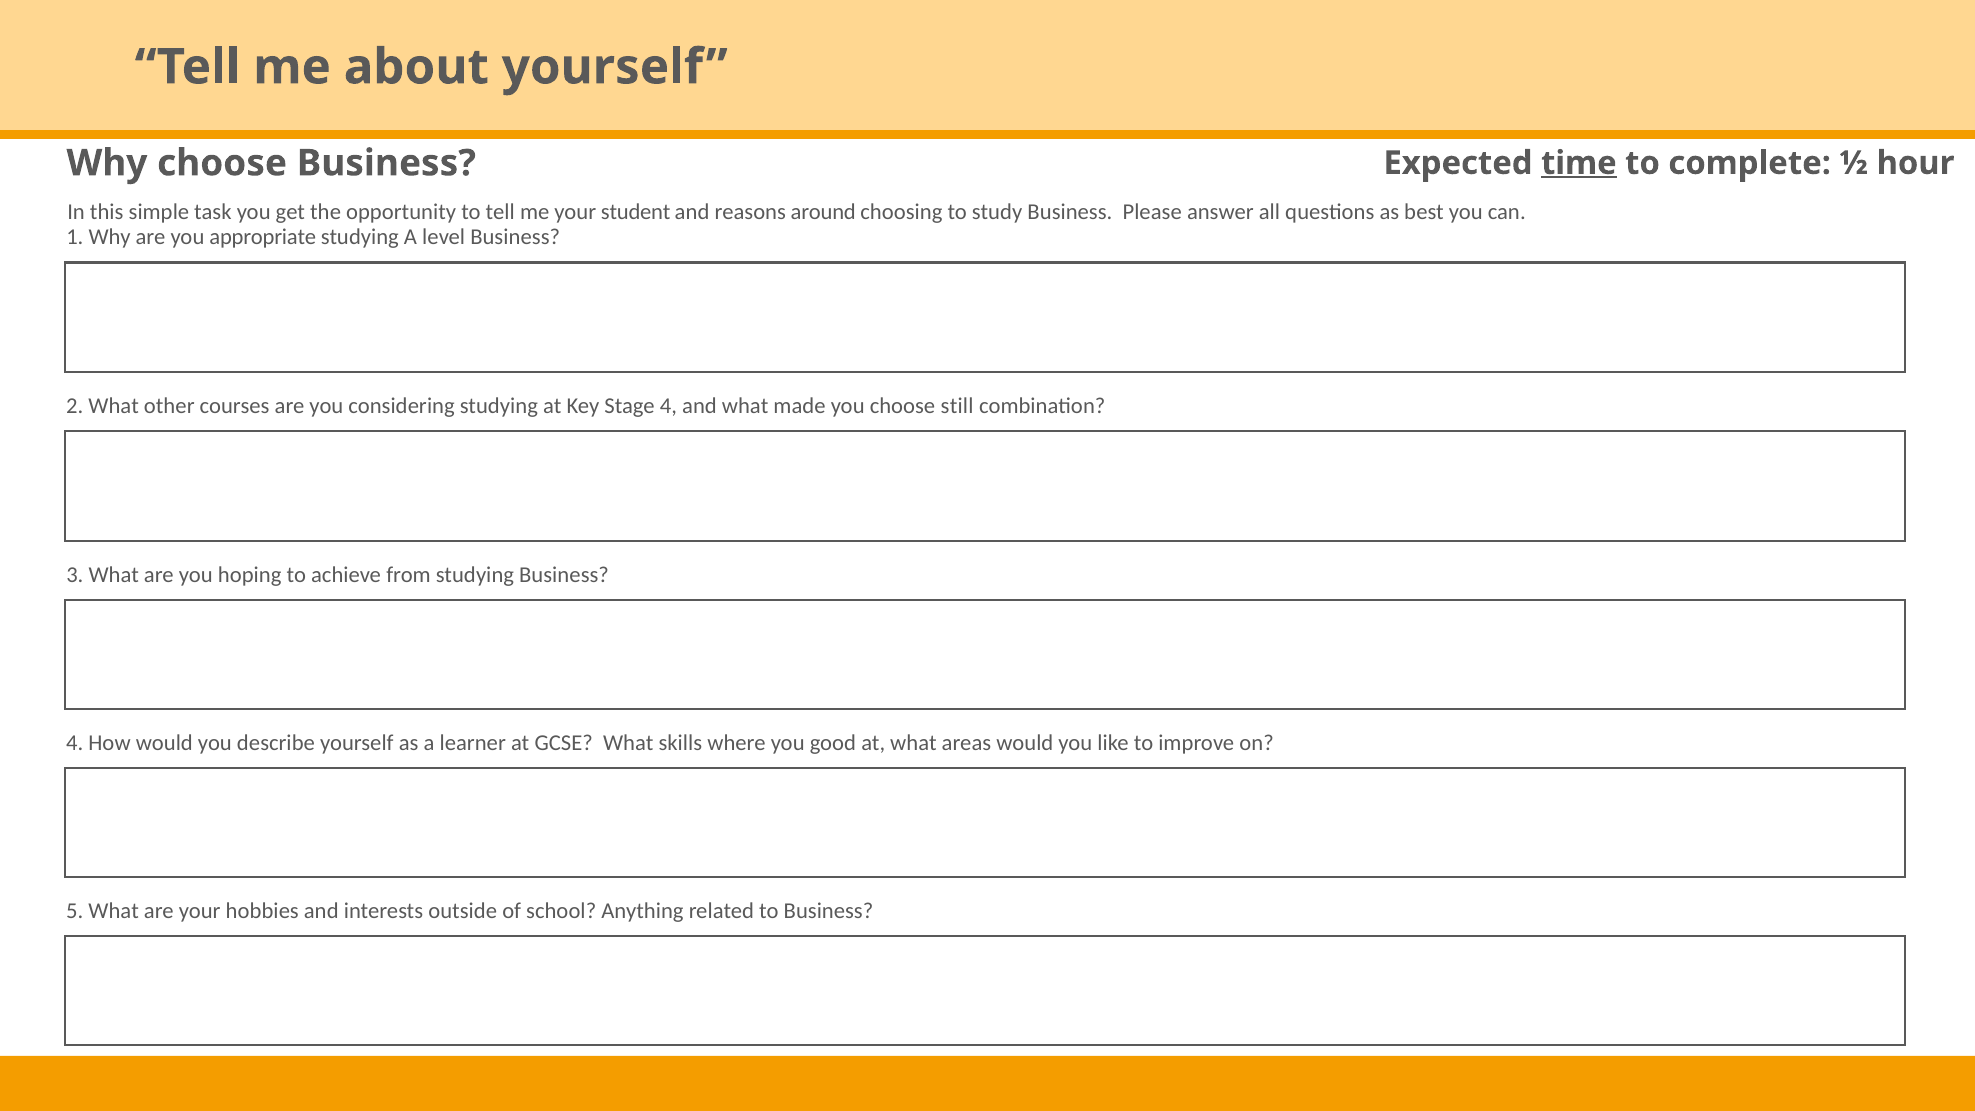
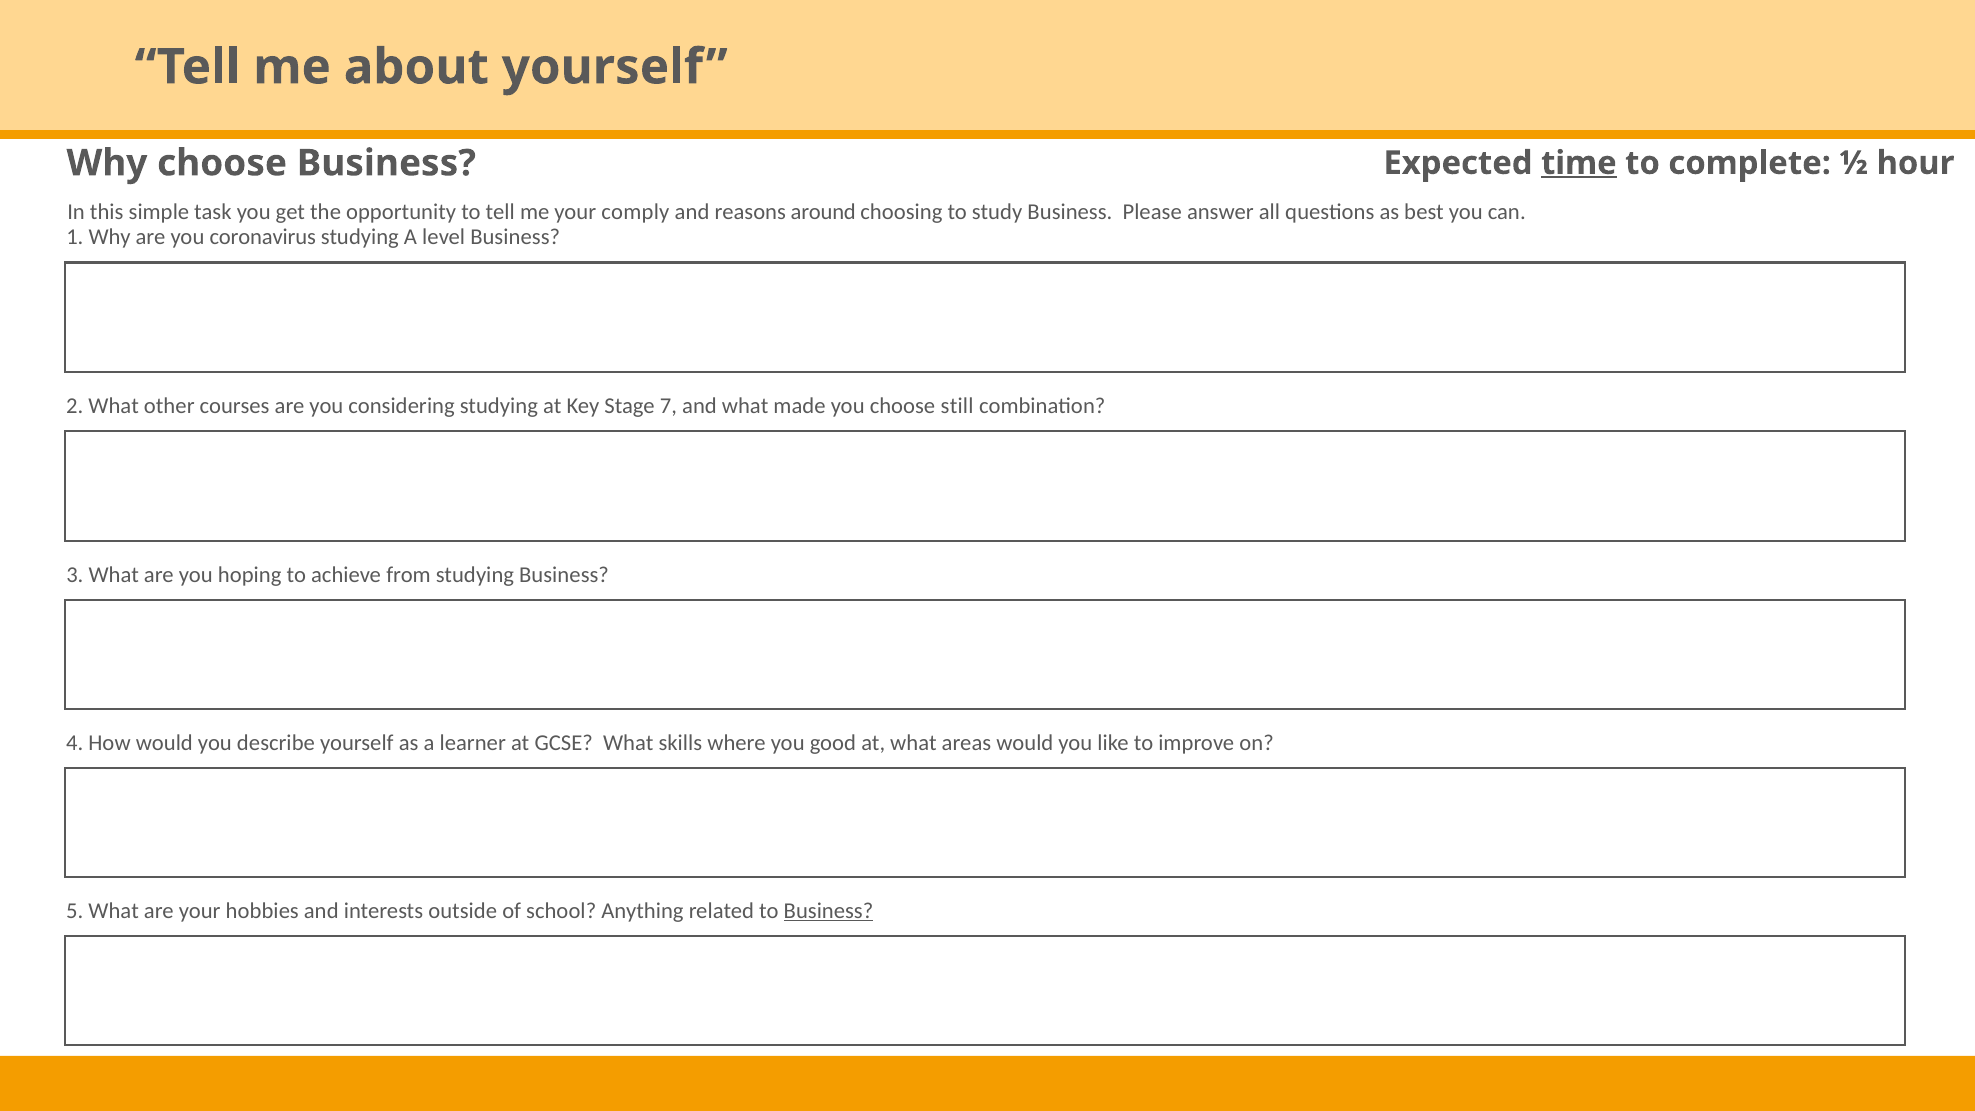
student: student -> comply (635, 212)
appropriate: appropriate -> coronavirus (263, 237)
Stage 4: 4 -> 7 (668, 406)
Business underline: none -> present (829, 911)
